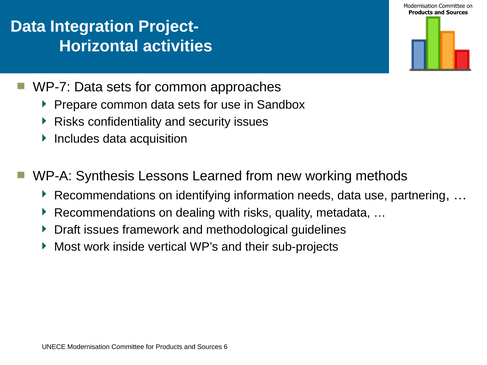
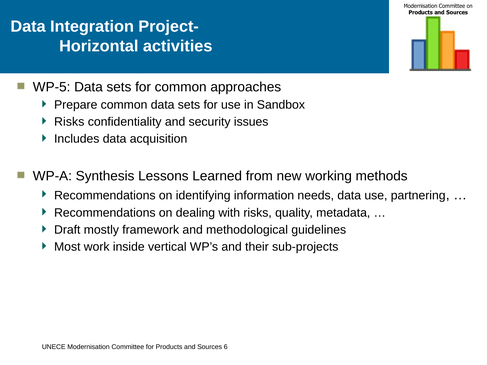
WP-7: WP-7 -> WP-5 (52, 87)
Draft issues: issues -> mostly (101, 230)
